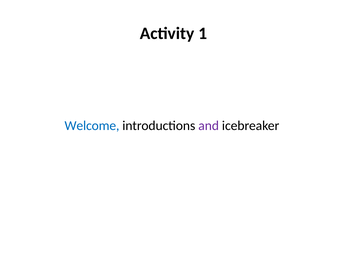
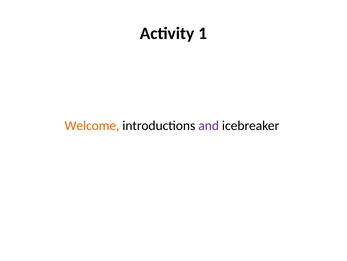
Welcome colour: blue -> orange (92, 125)
